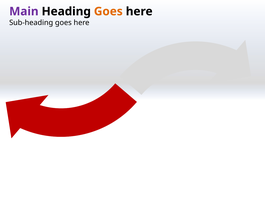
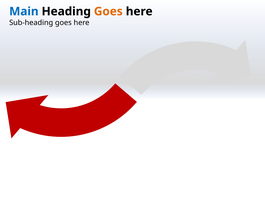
Main colour: purple -> blue (24, 11)
